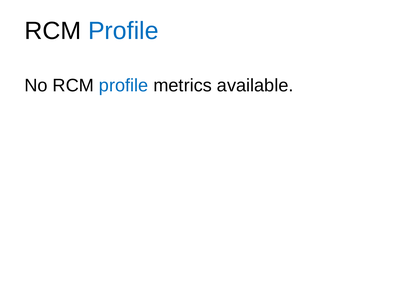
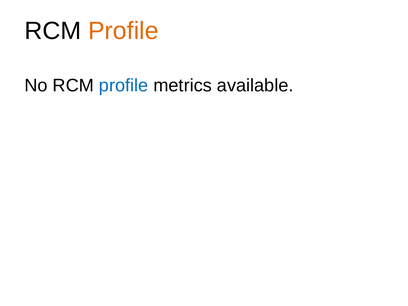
Profile colour: blue -> orange (123, 31)
